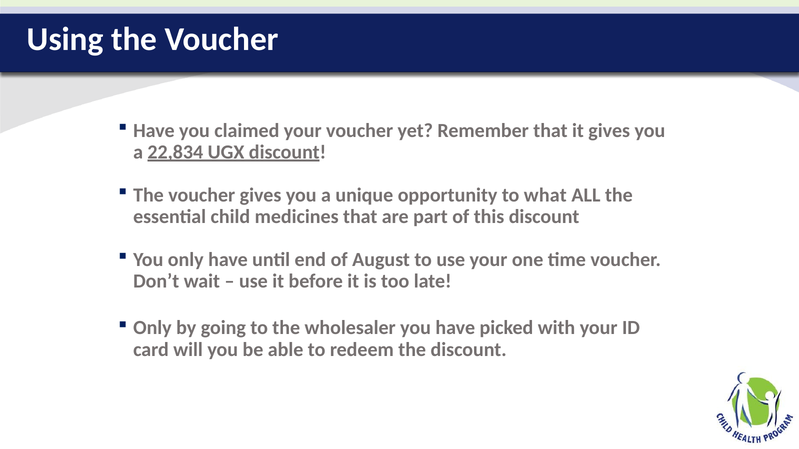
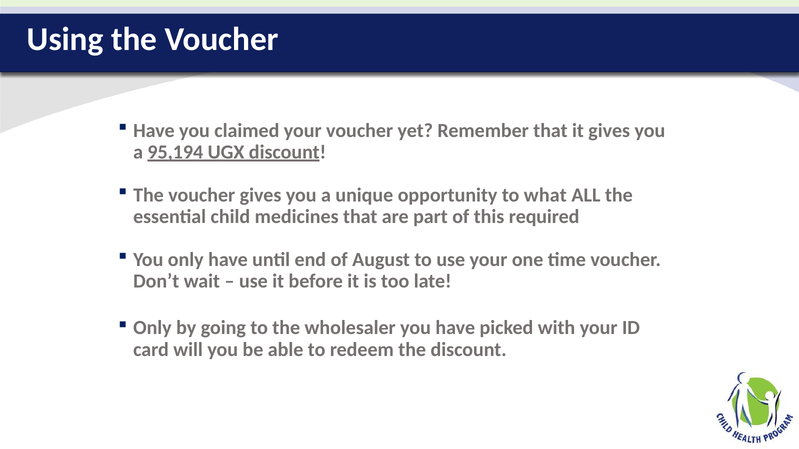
22,834: 22,834 -> 95,194 (175, 152)
this discount: discount -> required (544, 217)
